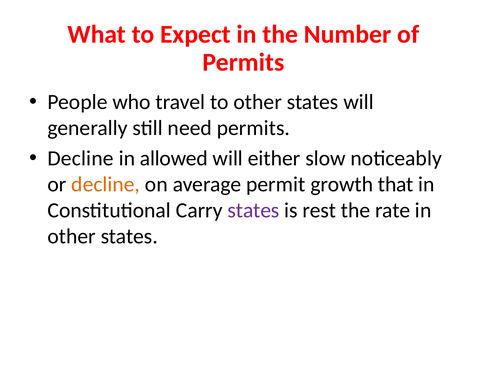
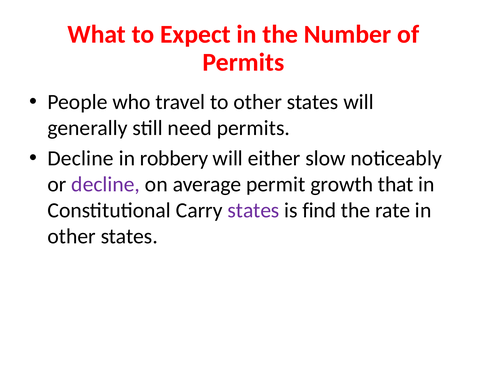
allowed: allowed -> robbery (174, 158)
decline colour: orange -> purple (106, 184)
rest: rest -> find (319, 210)
